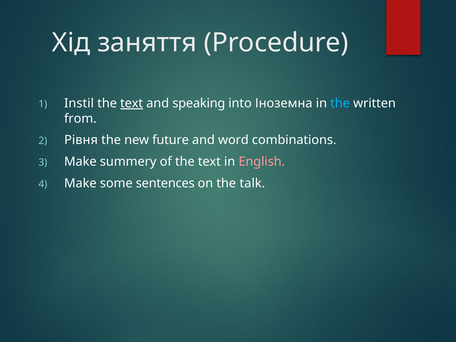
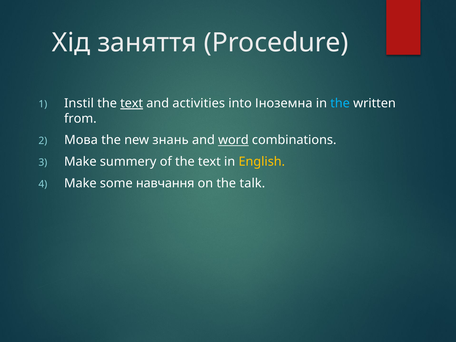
speaking: speaking -> activities (199, 103)
Рівня: Рівня -> Мова (81, 140)
future: future -> знань (170, 140)
word underline: none -> present (233, 140)
English colour: pink -> yellow (262, 162)
sentences: sentences -> навчання (165, 183)
